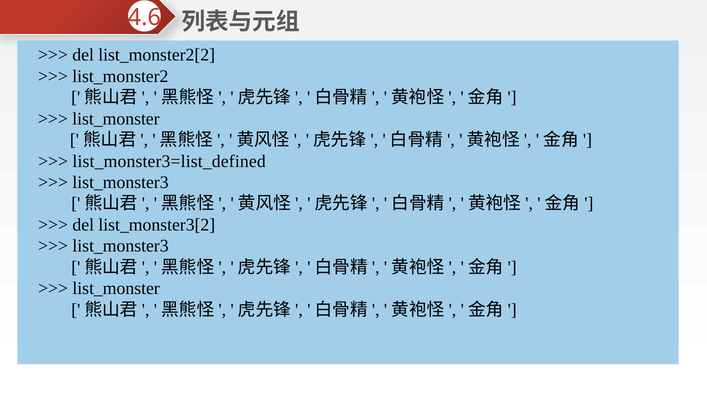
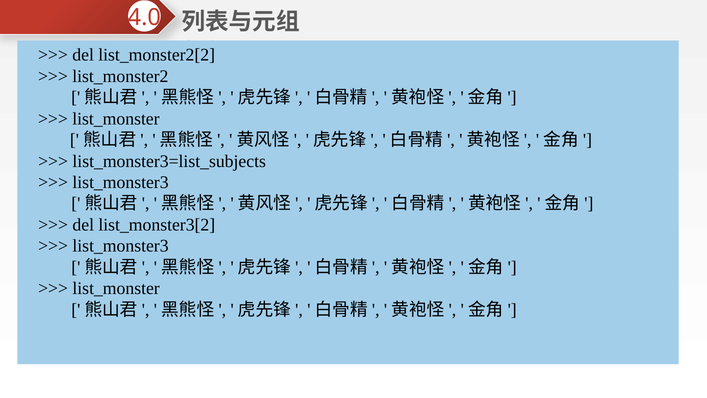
4.6: 4.6 -> 4.0 (144, 18)
list_monster3=list_defined: list_monster3=list_defined -> list_monster3=list_subjects (169, 161)
